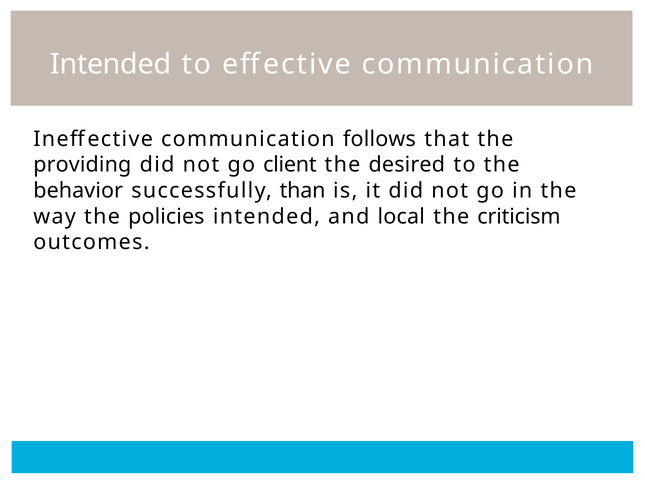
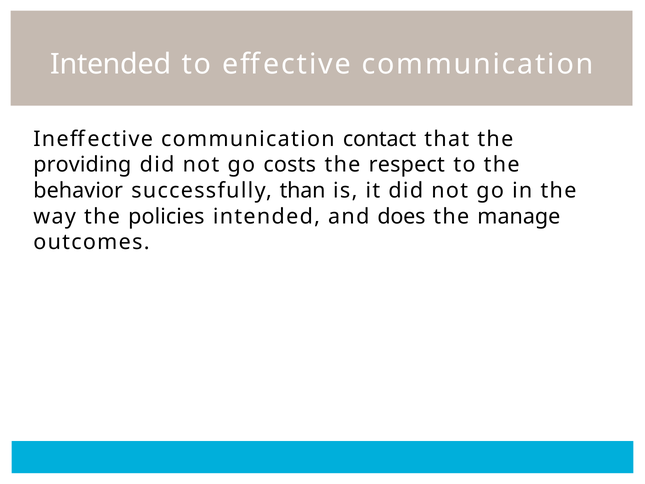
follows: follows -> contact (380, 139)
client: client -> costs (290, 165)
desired: desired -> respect (407, 165)
local: local -> does (401, 216)
criticism: criticism -> manage (519, 216)
